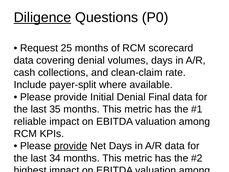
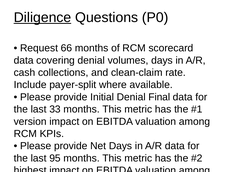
25: 25 -> 66 (66, 48)
35: 35 -> 33 (55, 109)
reliable: reliable -> version (30, 121)
provide underline: present -> none (71, 146)
34: 34 -> 95 (55, 158)
